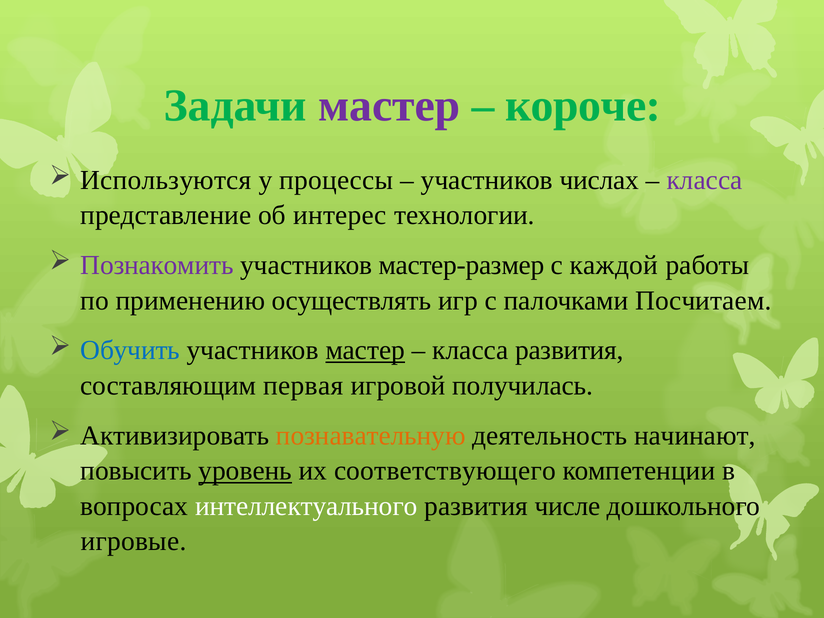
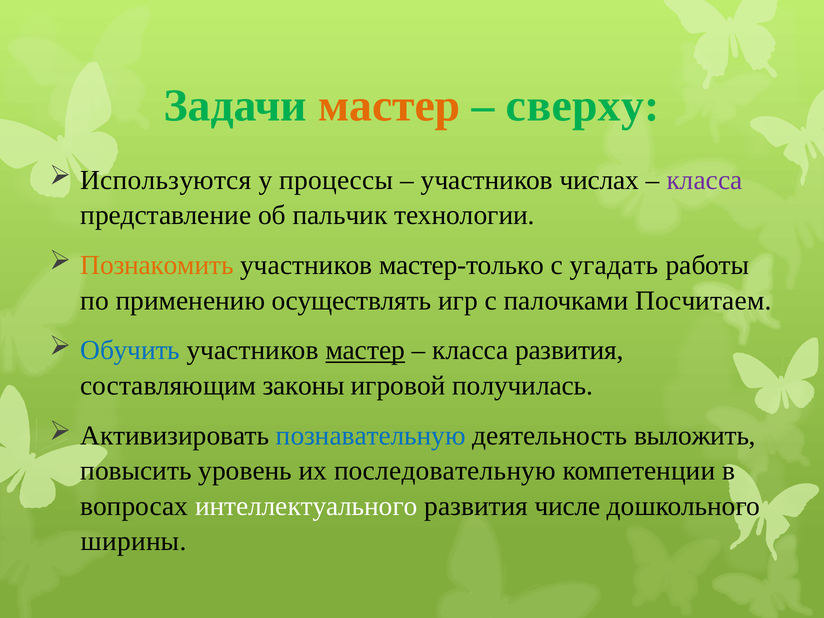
мастер colour: purple -> orange (389, 106)
короче: короче -> сверху (583, 106)
интерес: интерес -> пальчик (340, 215)
Познакомить colour: purple -> orange (157, 265)
мастер-размер: мастер-размер -> мастер-только (461, 265)
каждой: каждой -> угадать (614, 265)
первая: первая -> законы (304, 386)
познавательную colour: orange -> blue (371, 436)
начинают: начинают -> выложить (695, 436)
уровень underline: present -> none (245, 471)
соответствующего: соответствующего -> последовательную (445, 471)
игровые: игровые -> ширины (134, 541)
